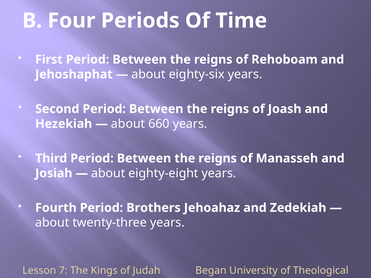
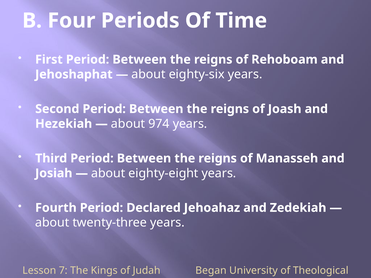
660: 660 -> 974 (159, 124)
Brothers: Brothers -> Declared (154, 208)
